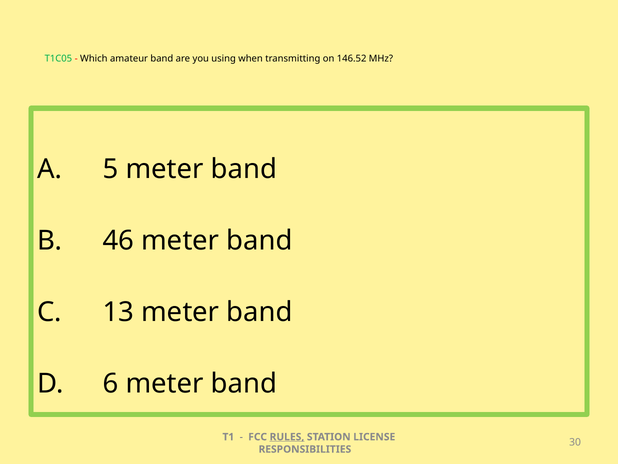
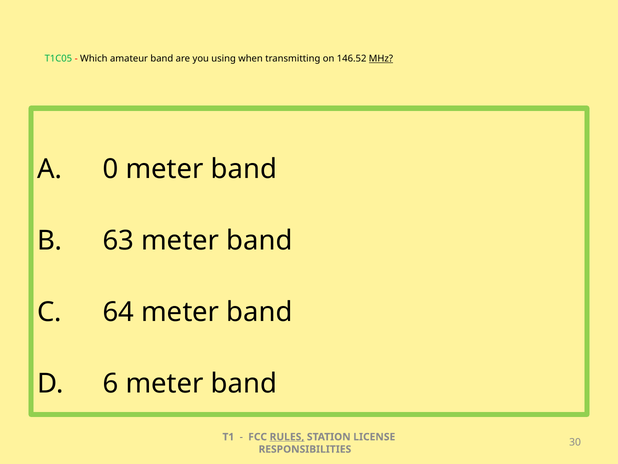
MHz underline: none -> present (381, 59)
5: 5 -> 0 (111, 169)
46: 46 -> 63 (118, 241)
13: 13 -> 64 (118, 312)
